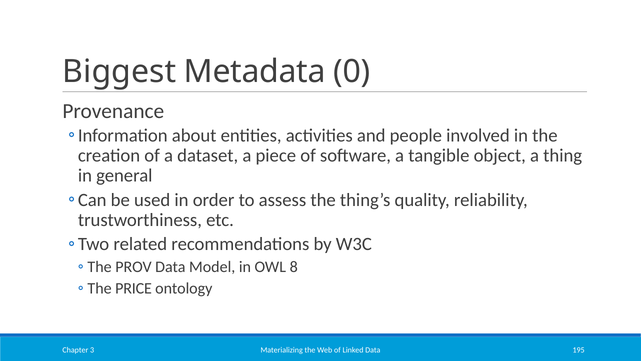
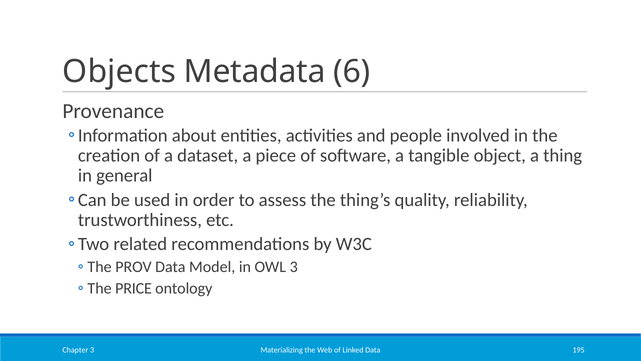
Biggest: Biggest -> Objects (119, 72)
0: 0 -> 6 (352, 72)
OWL 8: 8 -> 3 (294, 267)
